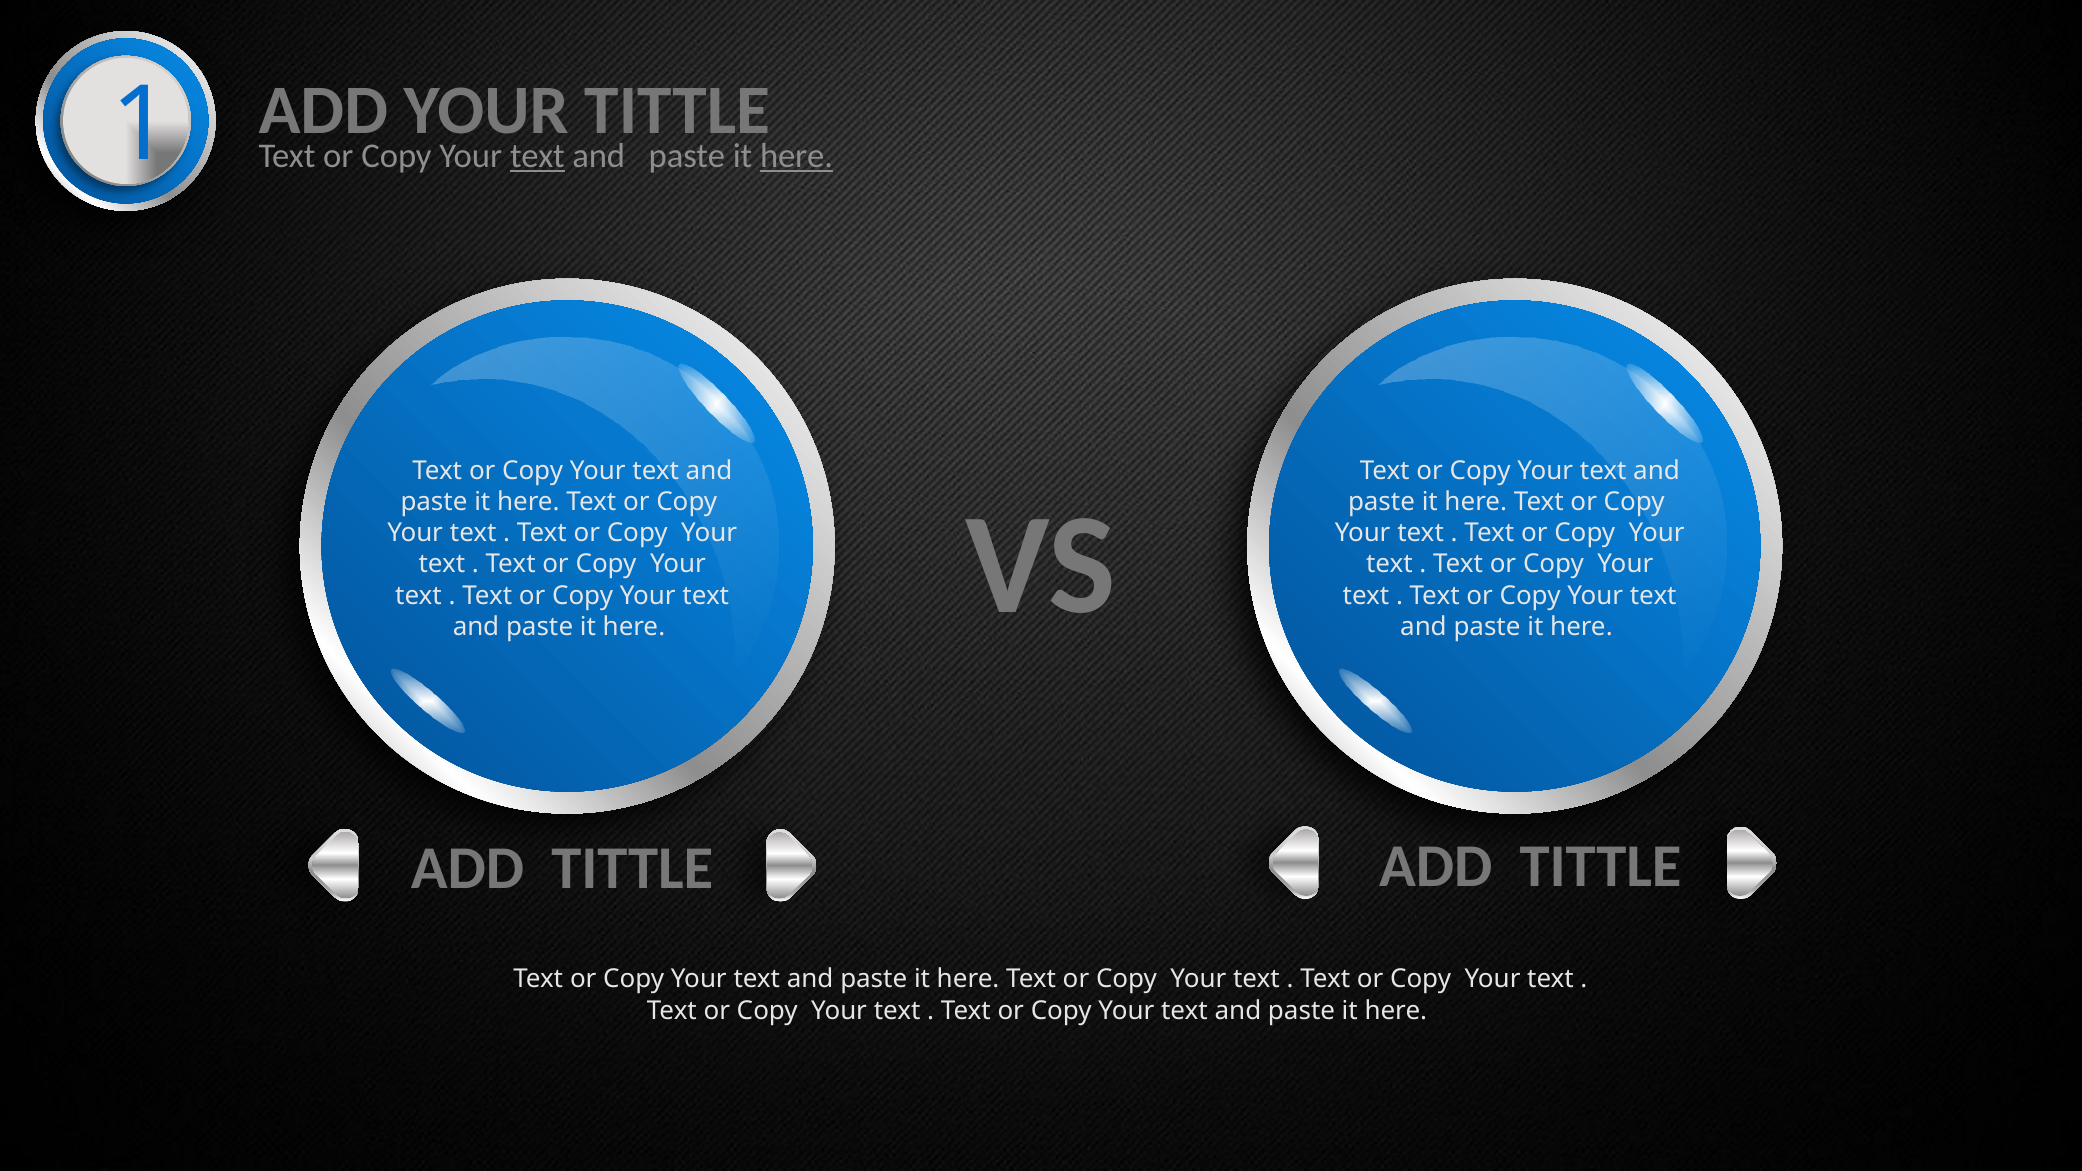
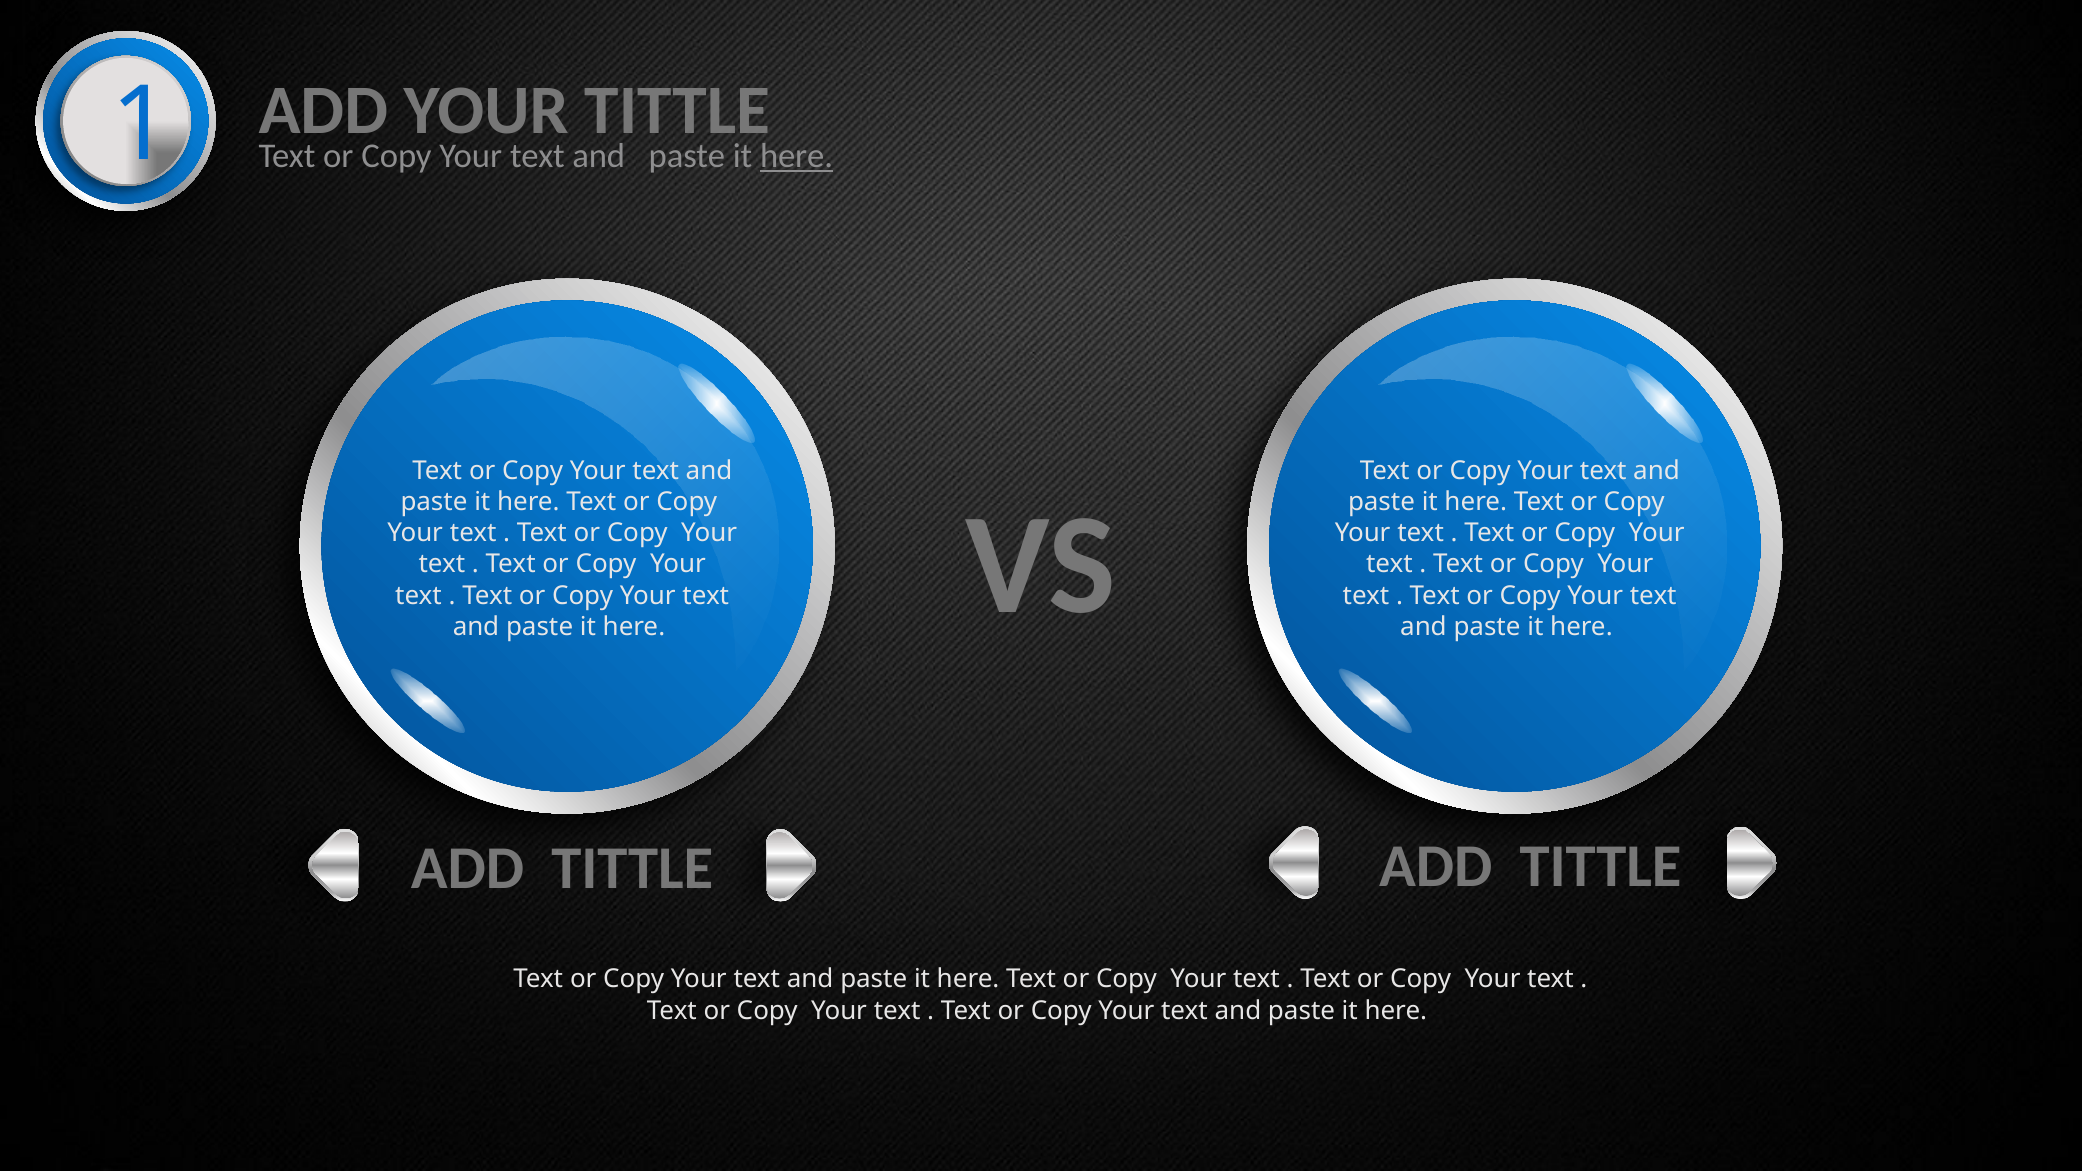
text underline: present -> none (537, 157)
